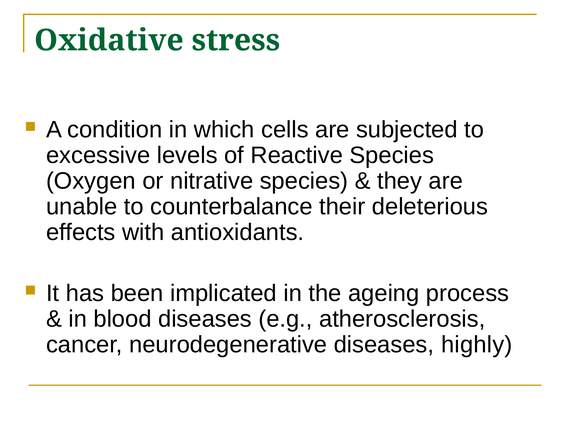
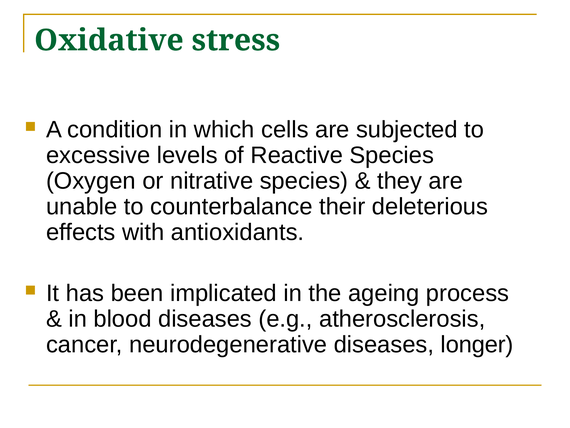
highly: highly -> longer (477, 344)
